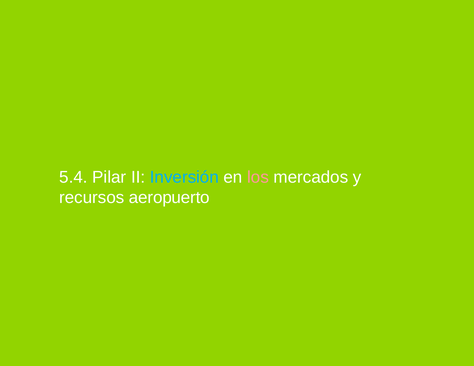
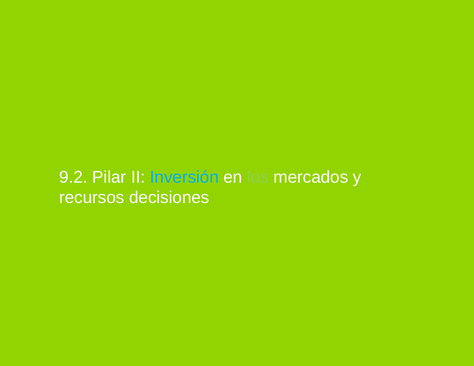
5.4: 5.4 -> 9.2 (73, 177)
los colour: pink -> light green (258, 177)
aeropuerto: aeropuerto -> decisiones (169, 198)
